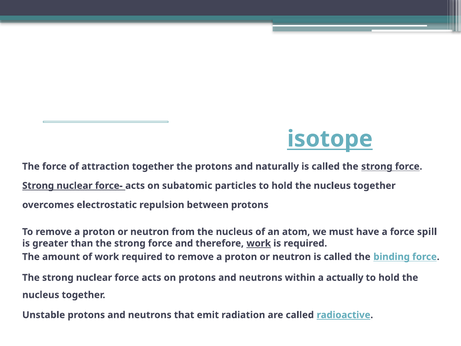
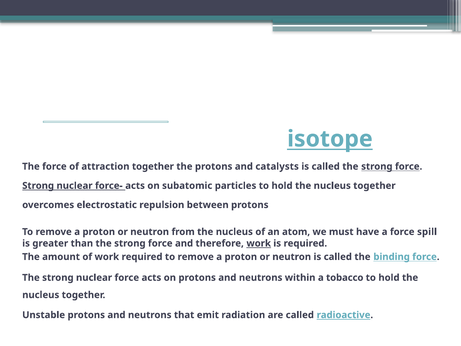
naturally: naturally -> catalysts (277, 166)
actually: actually -> tobacco (345, 277)
